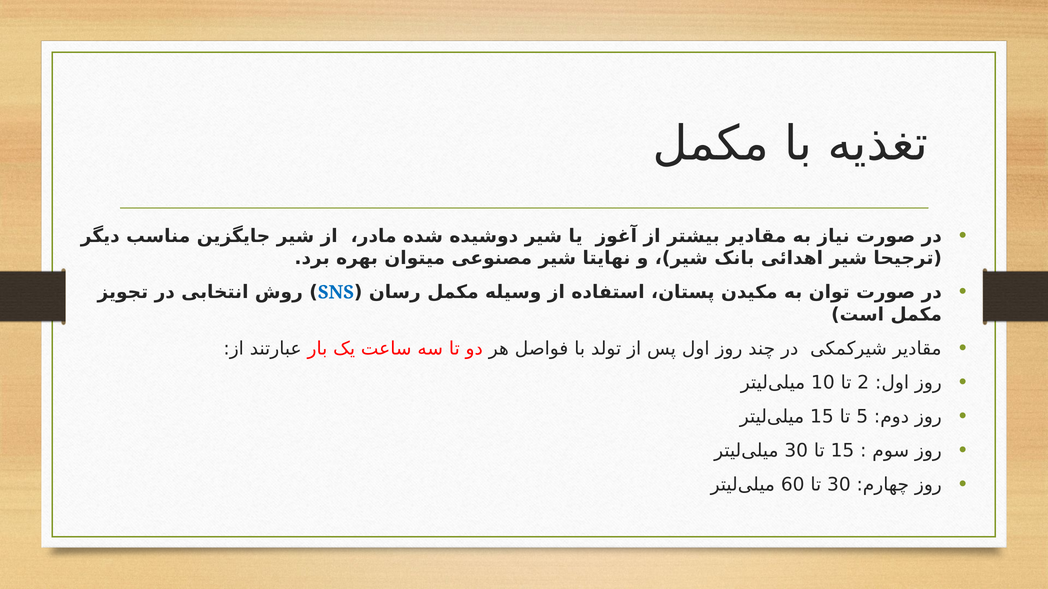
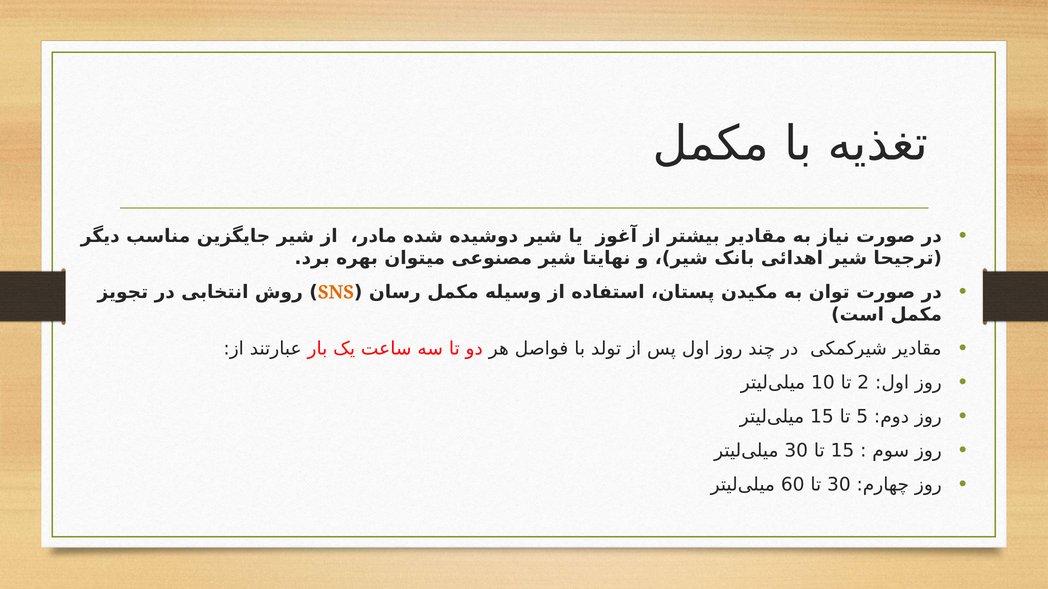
SNS colour: blue -> orange (336, 293)
